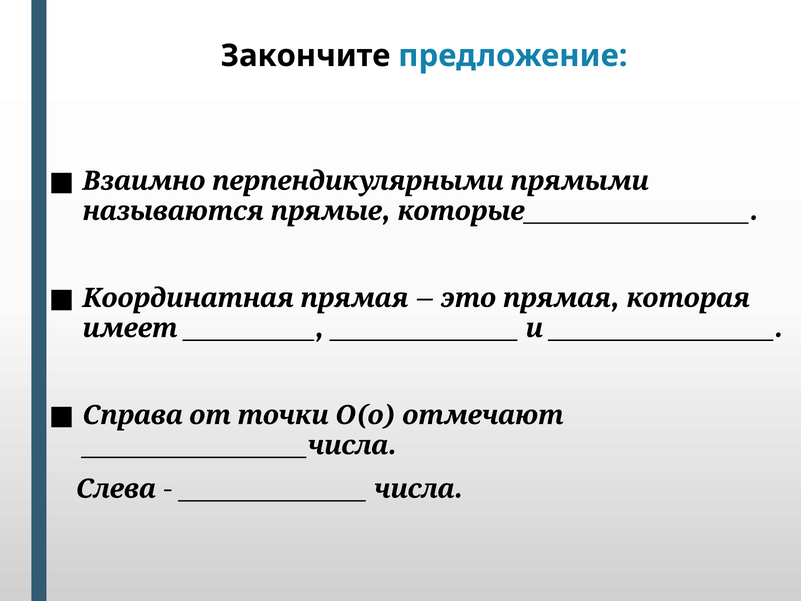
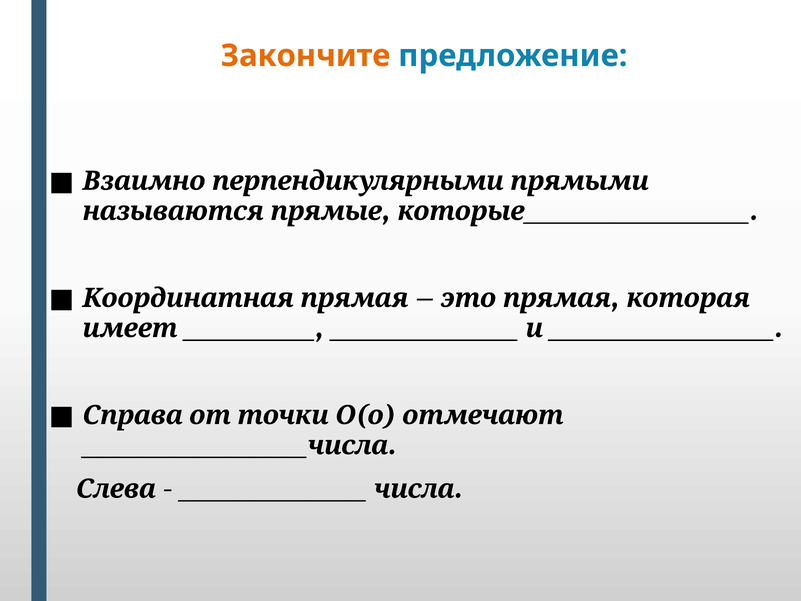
Закончите colour: black -> orange (306, 56)
